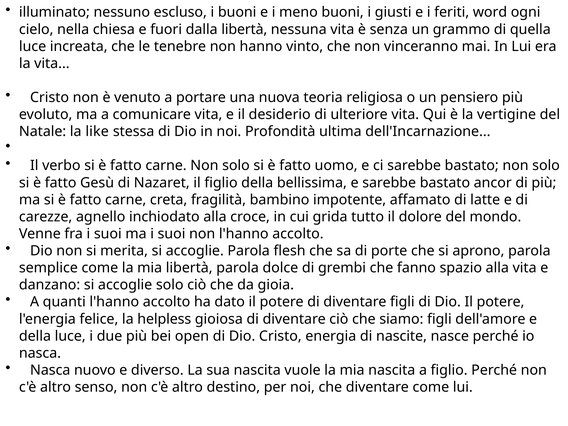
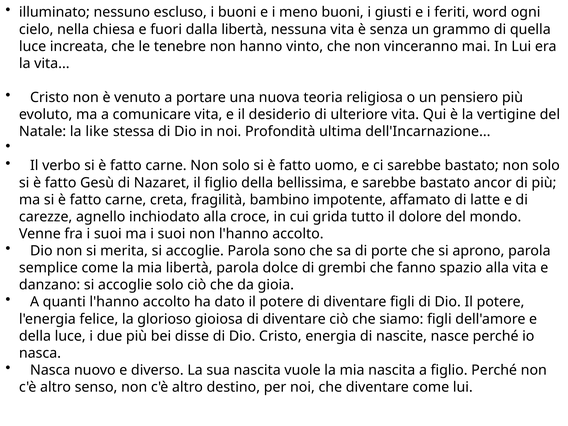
flesh: flesh -> sono (290, 251)
helpless: helpless -> glorioso (164, 319)
open: open -> disse (192, 336)
